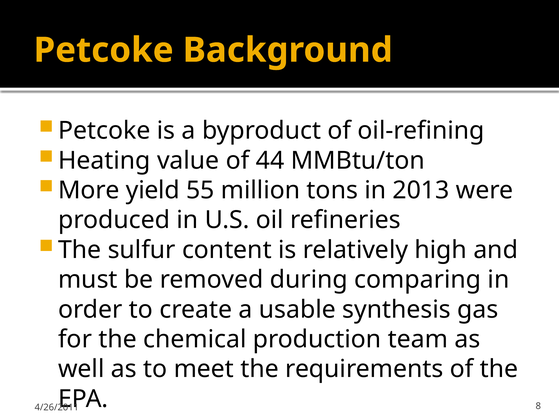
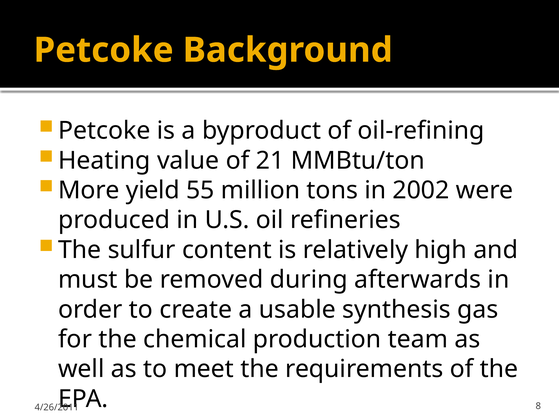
44: 44 -> 21 (270, 161)
2013: 2013 -> 2002 (421, 190)
comparing: comparing -> afterwards (418, 280)
